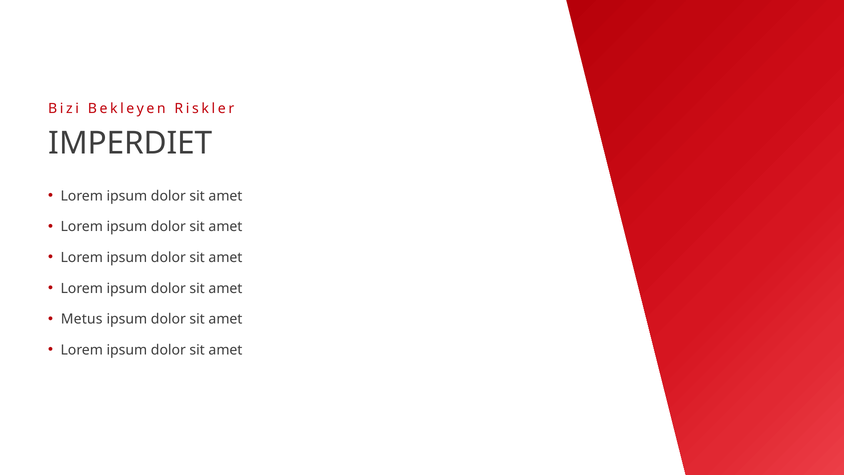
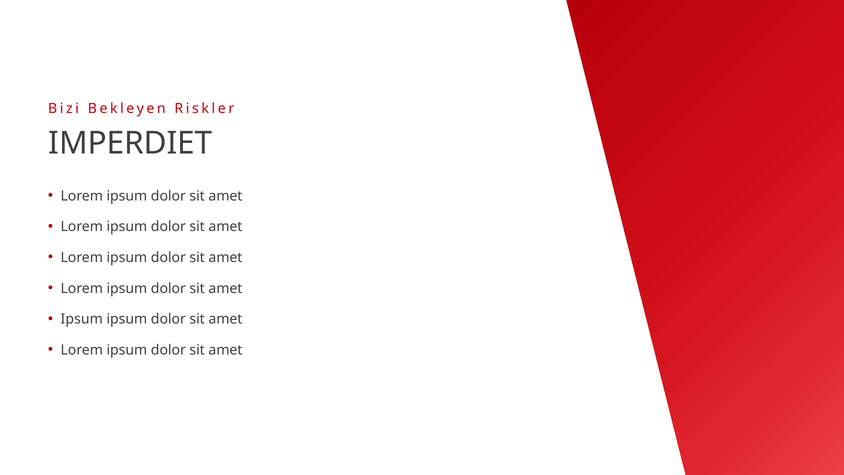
Metus: Metus -> Ipsum (82, 319)
